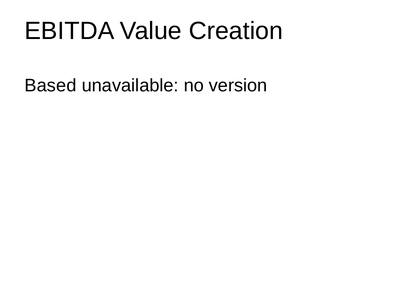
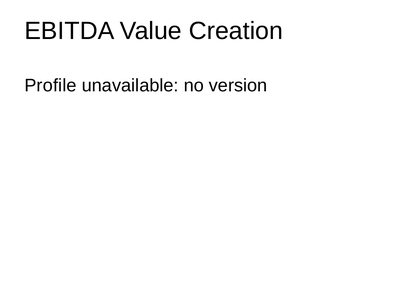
Based: Based -> Profile (51, 86)
